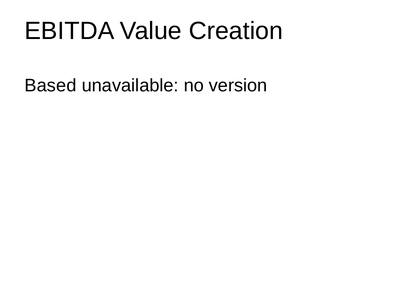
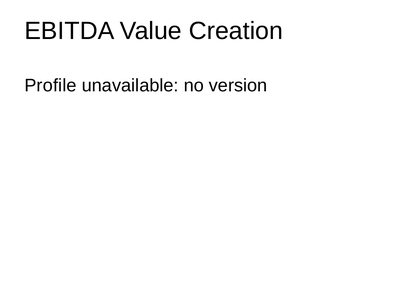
Based: Based -> Profile (51, 86)
